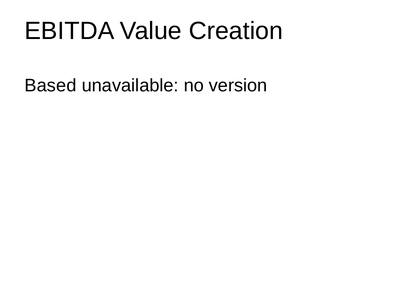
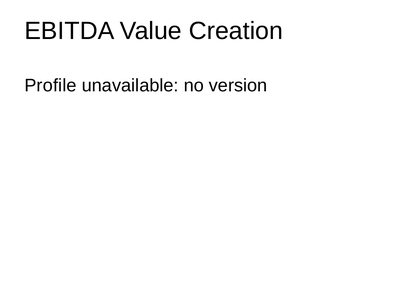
Based: Based -> Profile (51, 86)
